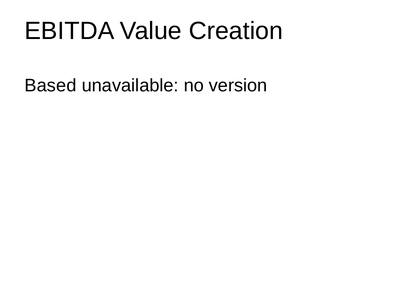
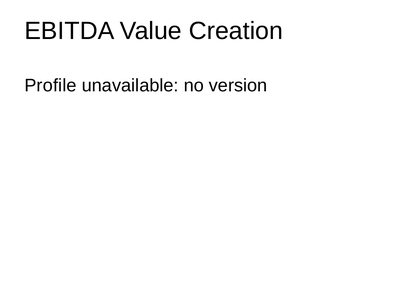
Based: Based -> Profile (51, 86)
